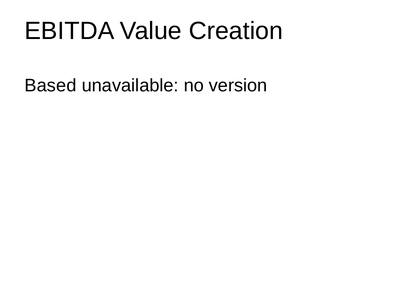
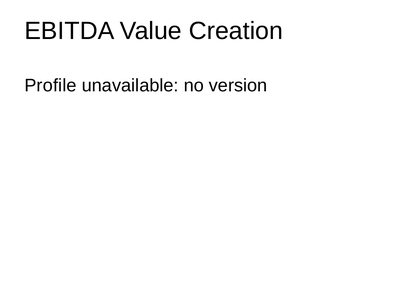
Based: Based -> Profile (51, 86)
